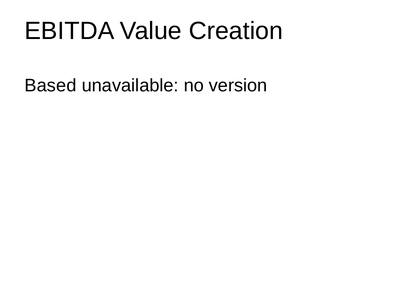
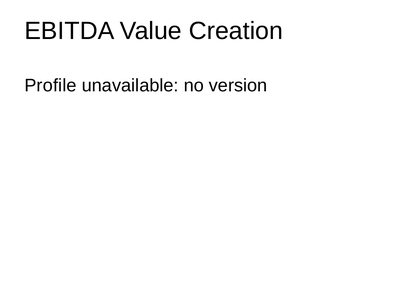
Based: Based -> Profile (51, 86)
